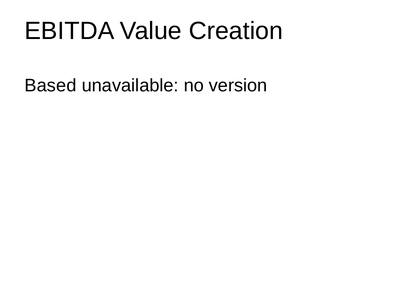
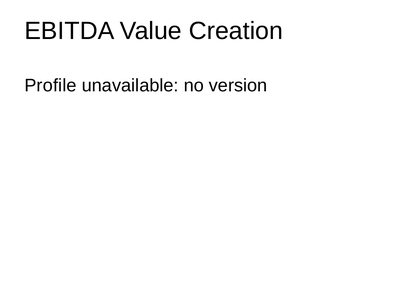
Based: Based -> Profile (51, 86)
